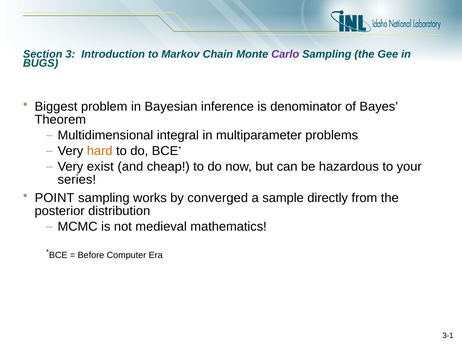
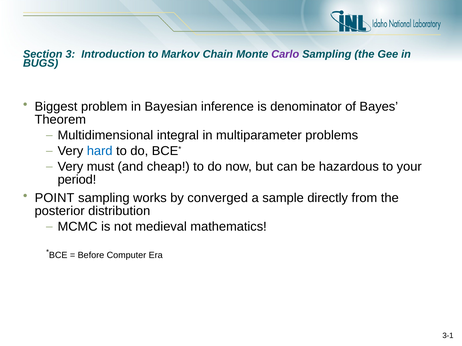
hard colour: orange -> blue (100, 151)
exist: exist -> must (100, 167)
series: series -> period (77, 180)
